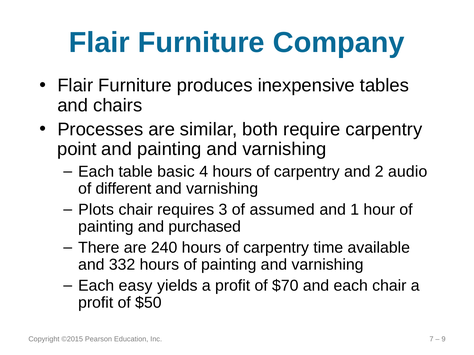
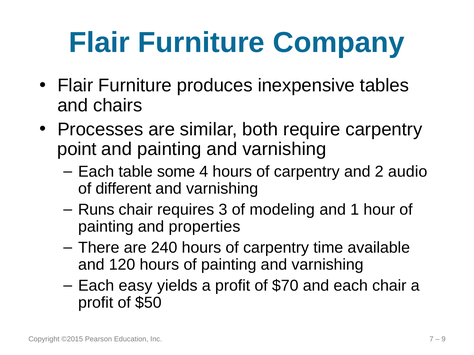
basic: basic -> some (176, 172)
Plots: Plots -> Runs (96, 210)
assumed: assumed -> modeling (282, 210)
purchased: purchased -> properties (204, 227)
332: 332 -> 120 (122, 265)
